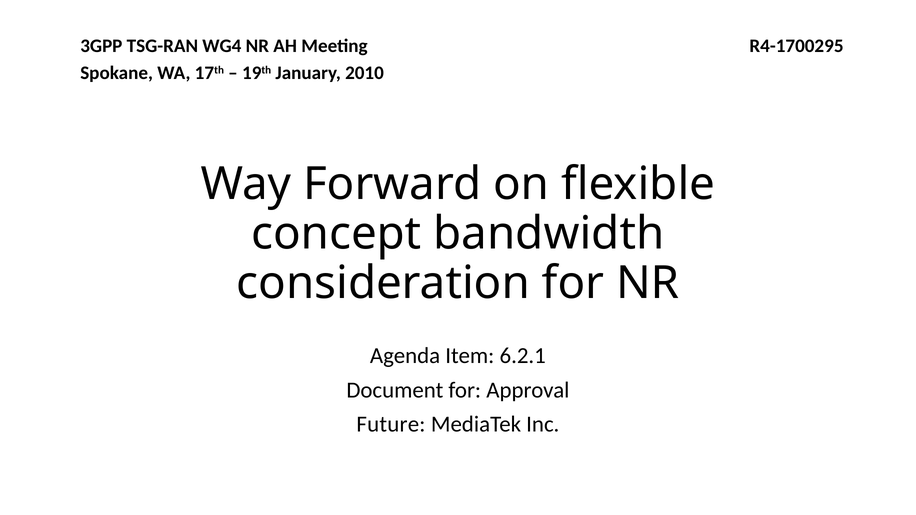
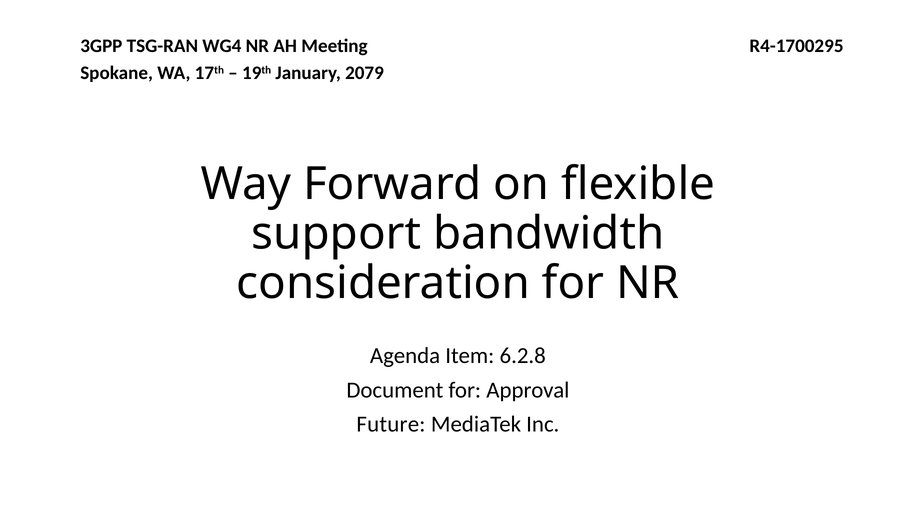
2010: 2010 -> 2079 (364, 73)
concept: concept -> support (336, 234)
6.2.1: 6.2.1 -> 6.2.8 (523, 356)
